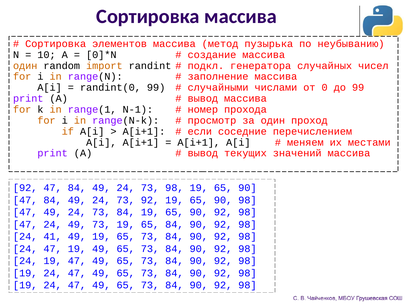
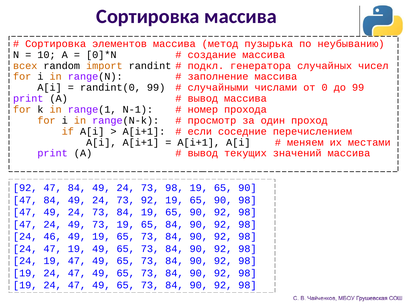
один: один -> всех (25, 66)
41: 41 -> 46 (53, 237)
